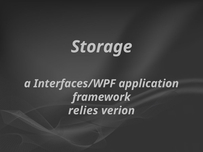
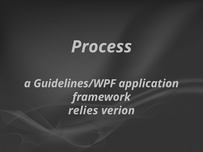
Storage: Storage -> Process (101, 47)
Interfaces/WPF: Interfaces/WPF -> Guidelines/WPF (75, 84)
